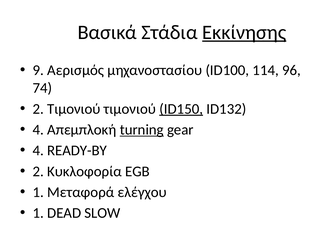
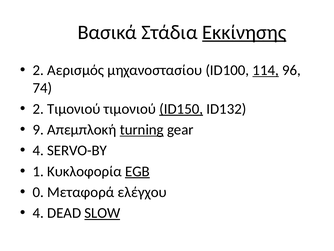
9: 9 -> 2 (38, 70)
114 underline: none -> present (266, 70)
4: 4 -> 9 (38, 129)
READY-BY: READY-BY -> SERVO-BY (77, 150)
2: 2 -> 1 (38, 171)
EGB underline: none -> present (137, 171)
1: 1 -> 0 (38, 192)
1: 1 -> 4 (38, 213)
SLOW underline: none -> present (102, 213)
